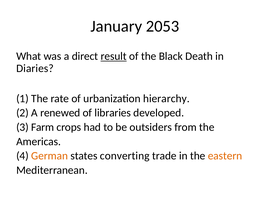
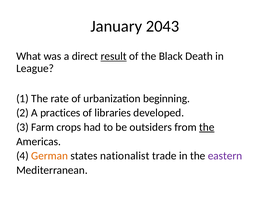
2053: 2053 -> 2043 (163, 26)
Diaries: Diaries -> League (35, 68)
hierarchy: hierarchy -> beginning (166, 98)
renewed: renewed -> practices (60, 113)
the underline: none -> present (207, 127)
converting: converting -> nationalist (125, 155)
eastern colour: orange -> purple (225, 155)
